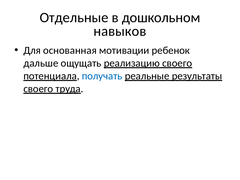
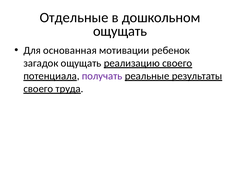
навыков: навыков -> ощущать (120, 31)
дальше: дальше -> загадок (41, 63)
получать colour: blue -> purple (102, 76)
